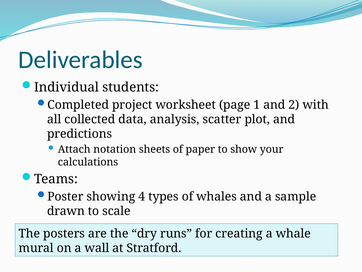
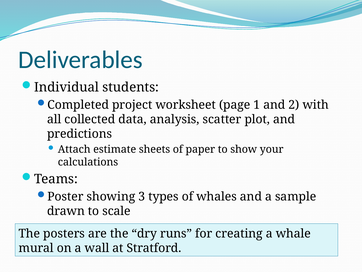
notation: notation -> estimate (115, 149)
4: 4 -> 3 (142, 196)
